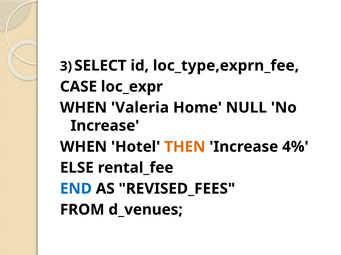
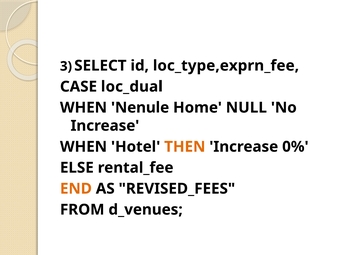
loc_expr: loc_expr -> loc_dual (132, 87)
Valeria: Valeria -> Nenule (140, 108)
4%: 4% -> 0% (295, 147)
END colour: blue -> orange (76, 189)
